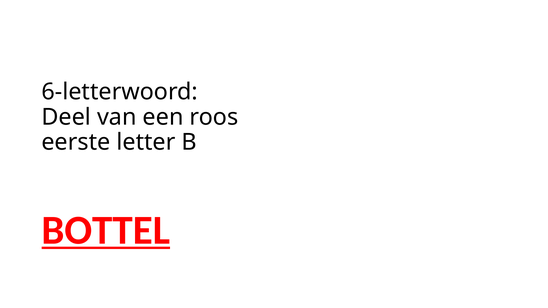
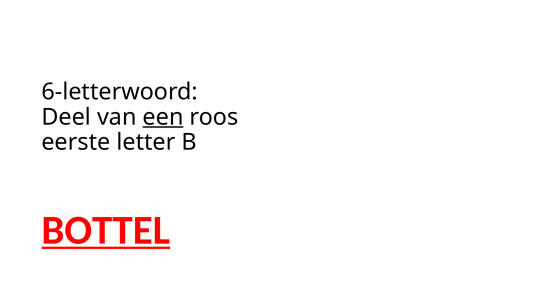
een underline: none -> present (163, 117)
